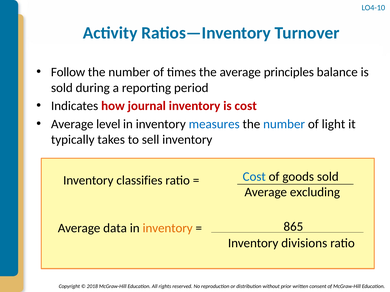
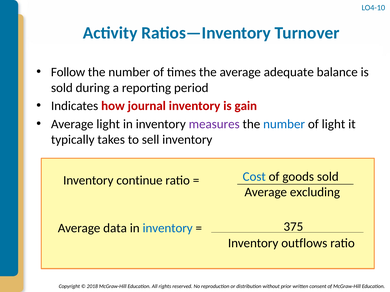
principles: principles -> adequate (289, 72)
is cost: cost -> gain (246, 106)
Average level: level -> light (108, 124)
measures colour: blue -> purple (214, 124)
classifies: classifies -> continue (139, 181)
inventory colour: orange -> blue (168, 229)
865: 865 -> 375 (293, 227)
divisions: divisions -> outflows (304, 243)
